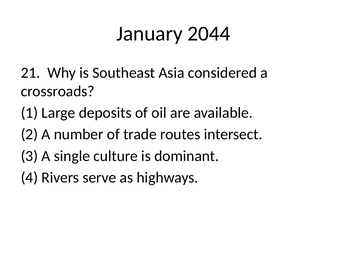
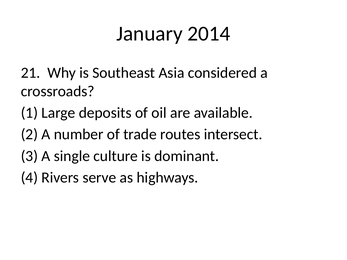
2044: 2044 -> 2014 (209, 34)
